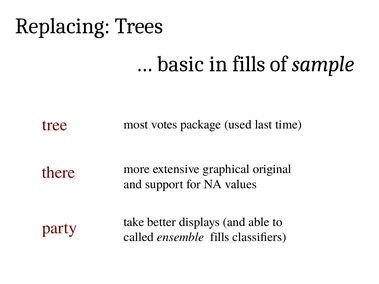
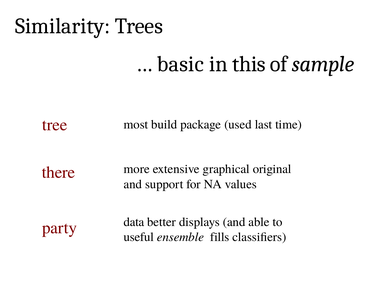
Replacing: Replacing -> Similarity (63, 26)
in fills: fills -> this (249, 64)
votes: votes -> build (164, 125)
take: take -> data (134, 222)
called: called -> useful (139, 237)
